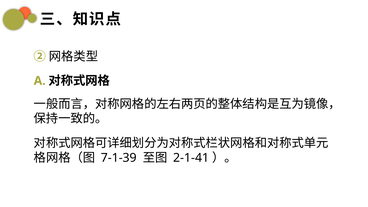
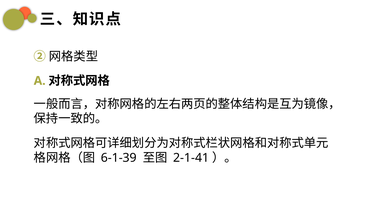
7-1-39: 7-1-39 -> 6-1-39 (119, 158)
